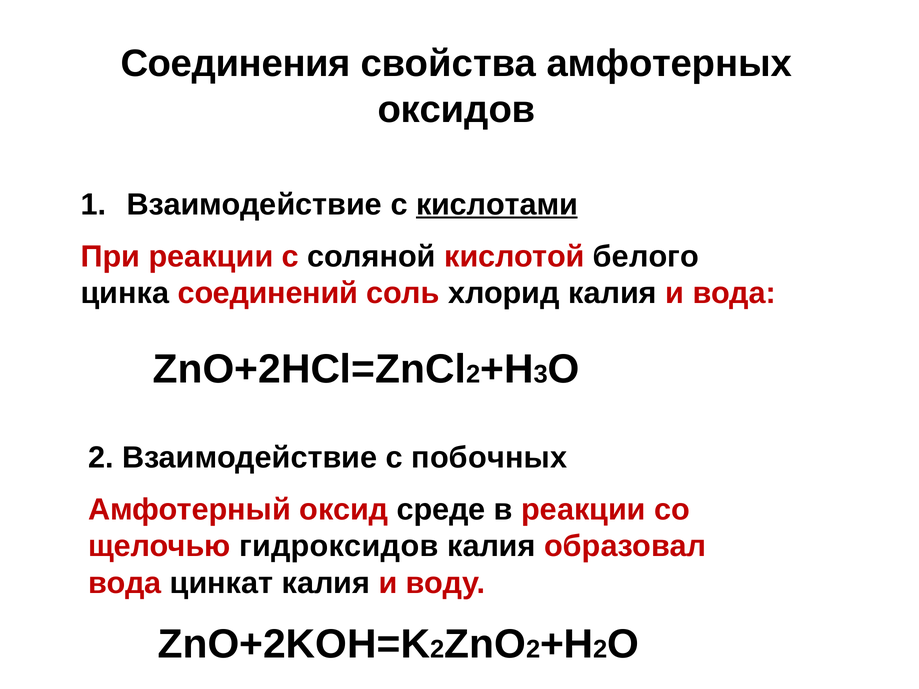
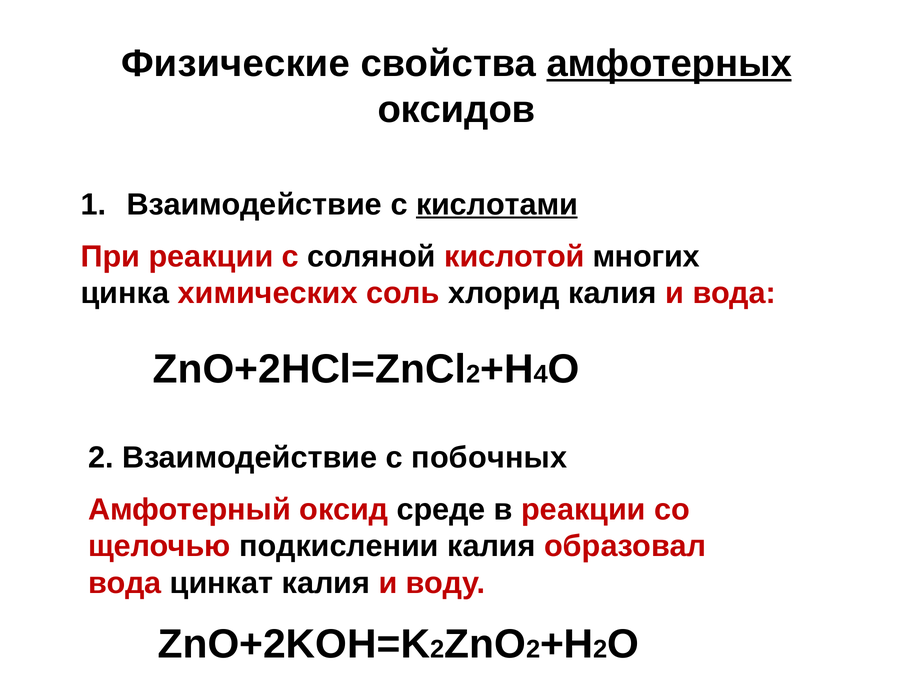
Соединения: Соединения -> Физические (235, 64)
амфотерных underline: none -> present (669, 64)
белого: белого -> многих (646, 257)
соединений: соединений -> химических (268, 293)
3: 3 -> 4 (541, 374)
гидроксидов: гидроксидов -> подкислении (339, 546)
